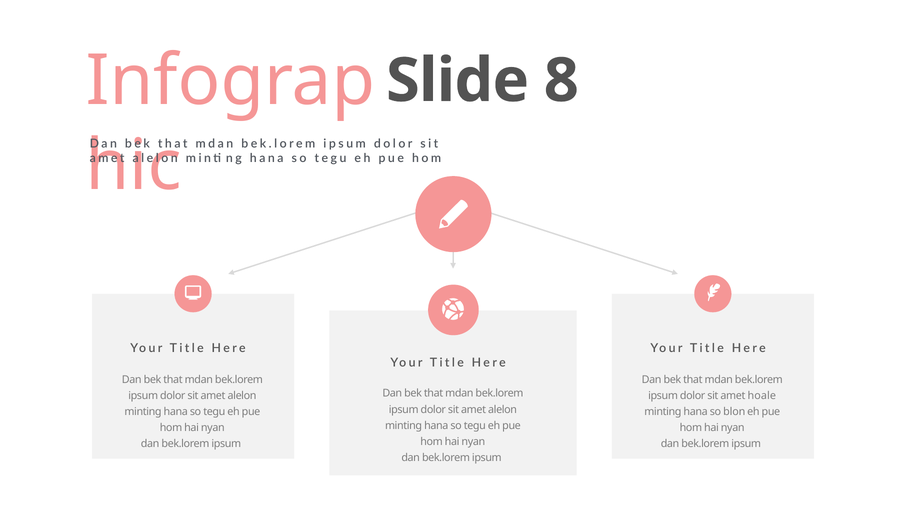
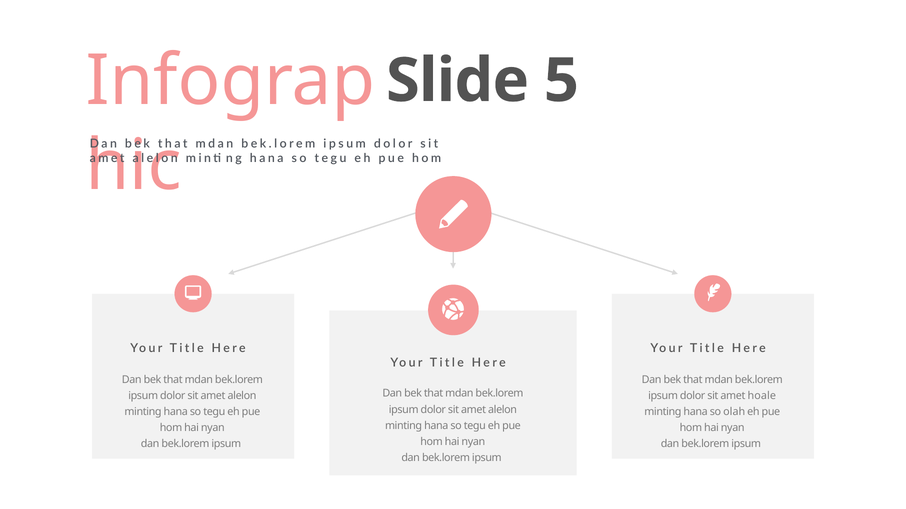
8: 8 -> 5 (561, 81)
blon: blon -> olah (734, 412)
